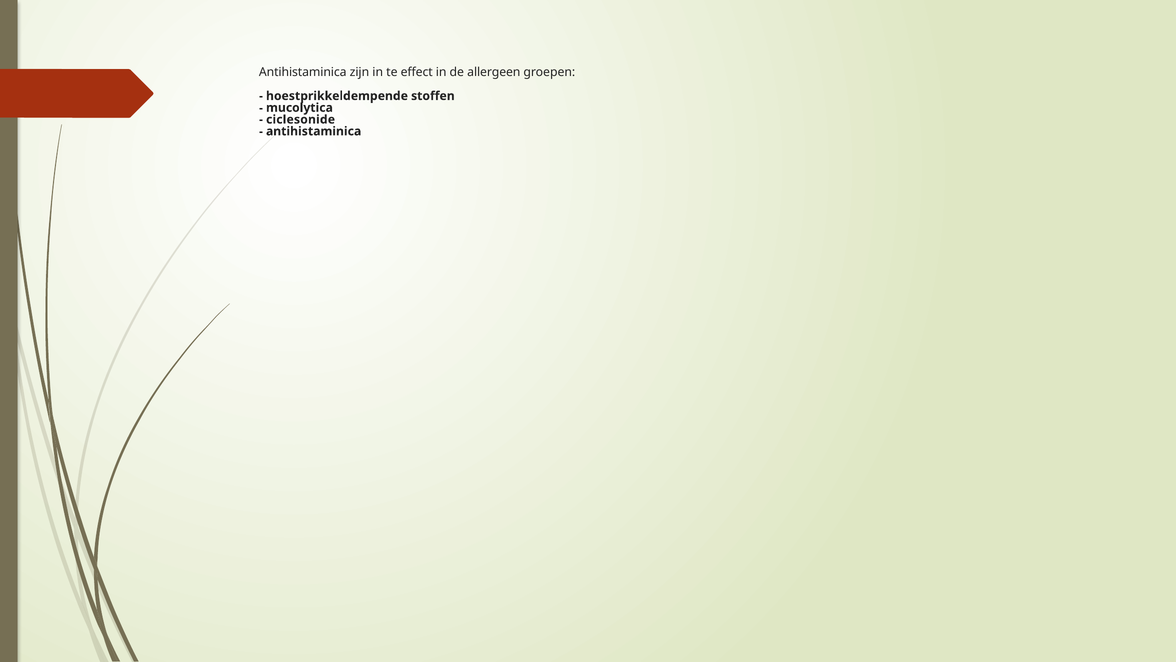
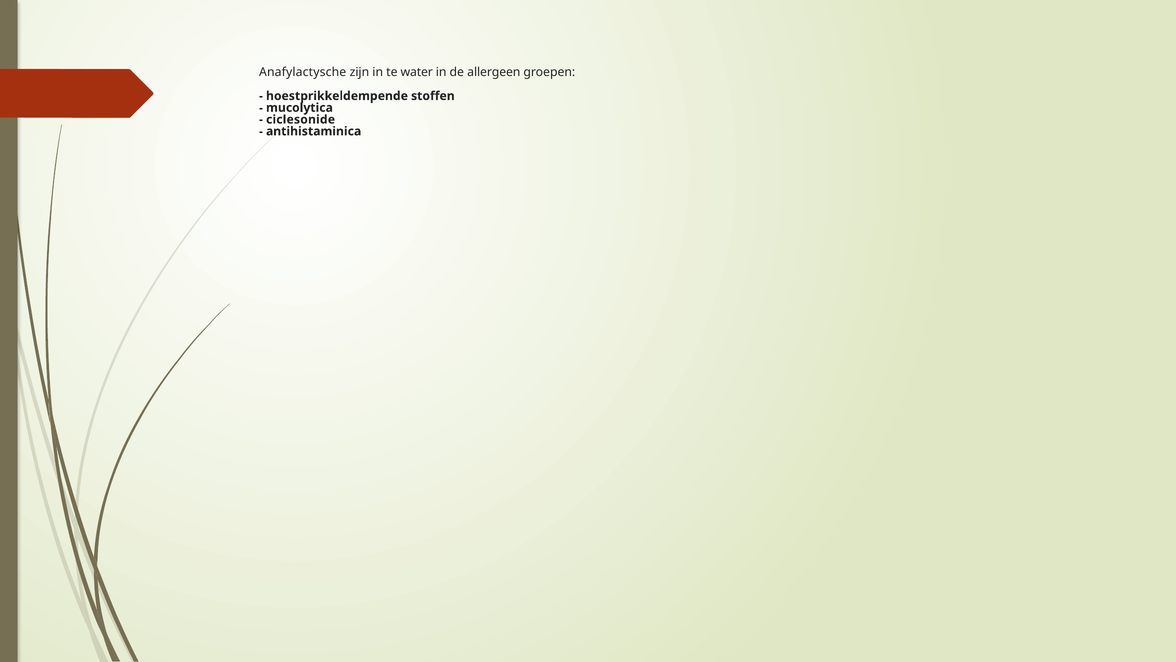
Antihistaminica: Antihistaminica -> Anafylactysche (303, 72)
effect: effect -> water (417, 72)
